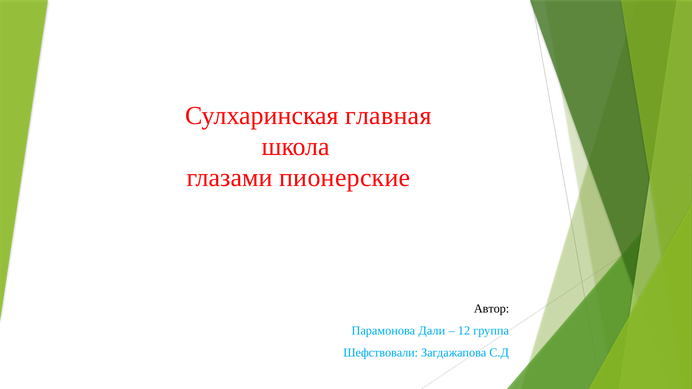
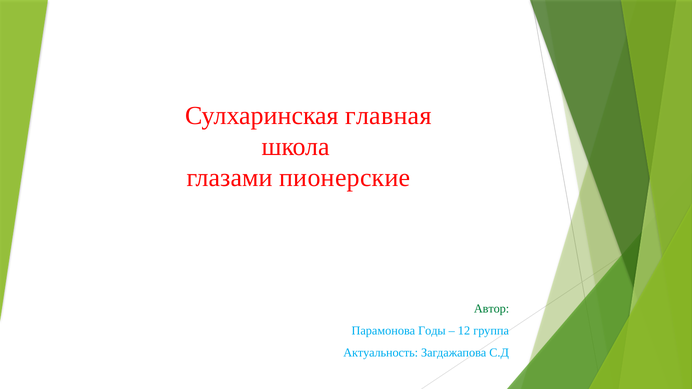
Автор colour: black -> green (492, 309)
Дали: Дали -> Годы (432, 331)
Шефствовали: Шефствовали -> Актуальность (381, 353)
